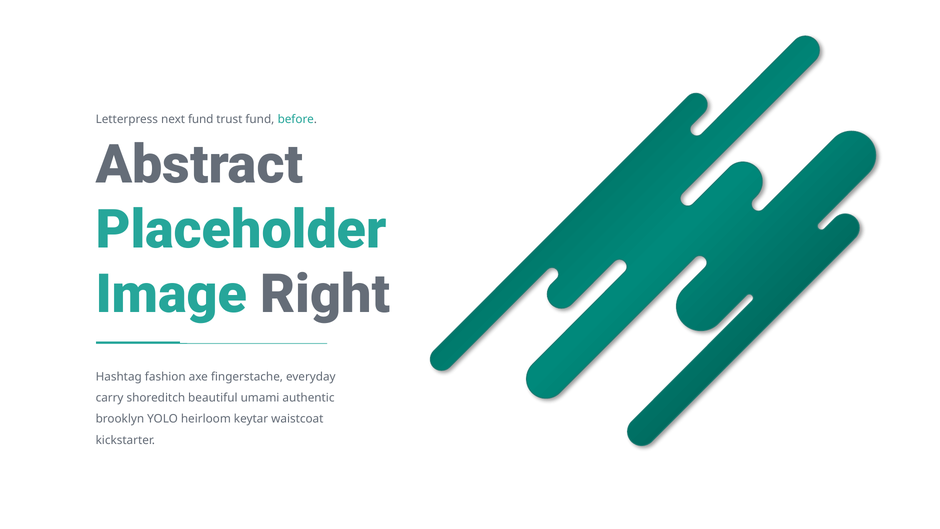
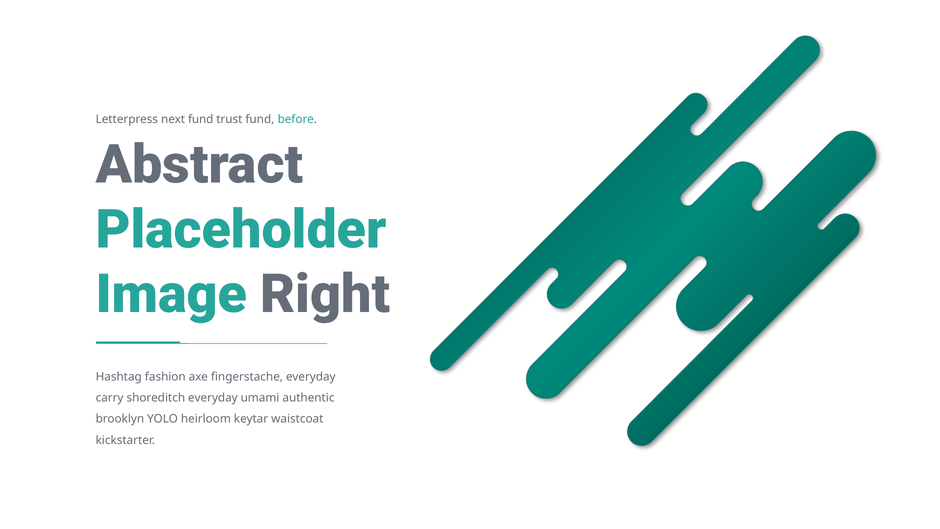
shoreditch beautiful: beautiful -> everyday (213, 398)
